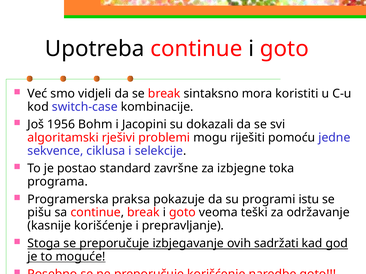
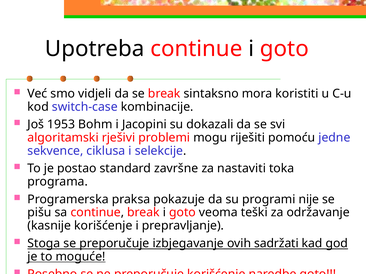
1956: 1956 -> 1953 (61, 125)
izbjegne: izbjegne -> nastaviti (242, 169)
istu: istu -> nije (309, 200)
